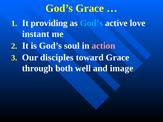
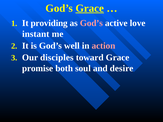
Grace underline: none -> present (90, 8)
God’s colour: light blue -> pink (91, 23)
soul: soul -> well (72, 46)
through: through -> promise (38, 68)
well: well -> soul (83, 68)
image: image -> desire (122, 68)
